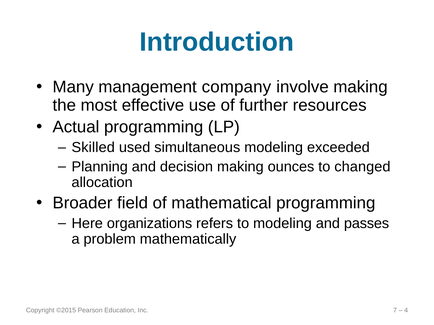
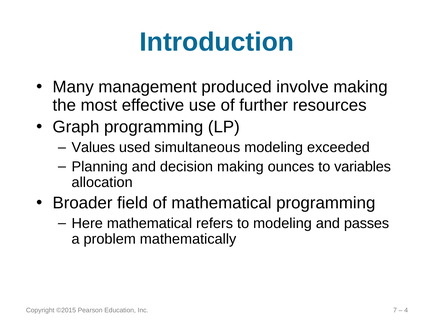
company: company -> produced (237, 87)
Actual: Actual -> Graph (76, 127)
Skilled: Skilled -> Values (93, 148)
changed: changed -> variables (363, 167)
Here organizations: organizations -> mathematical (150, 224)
